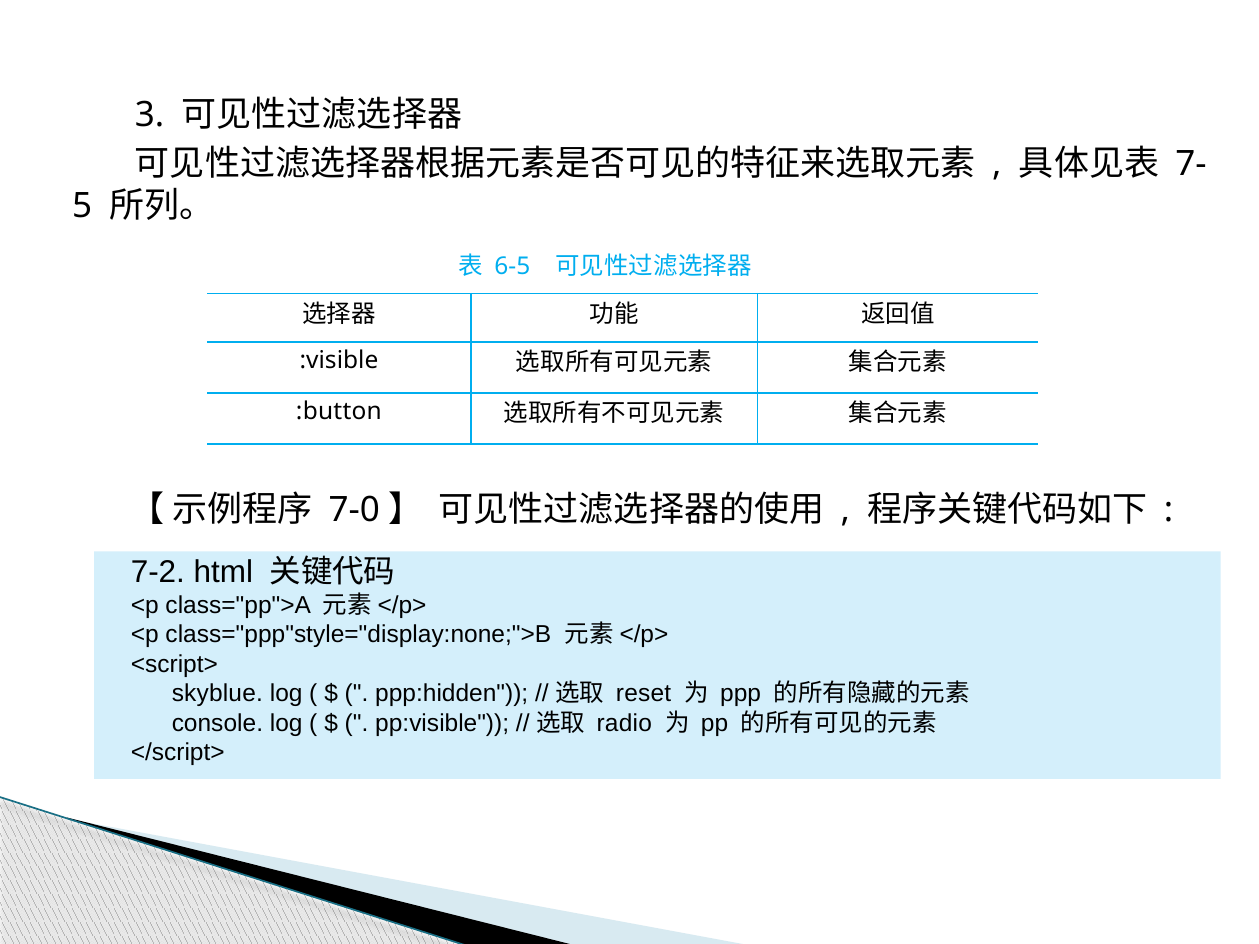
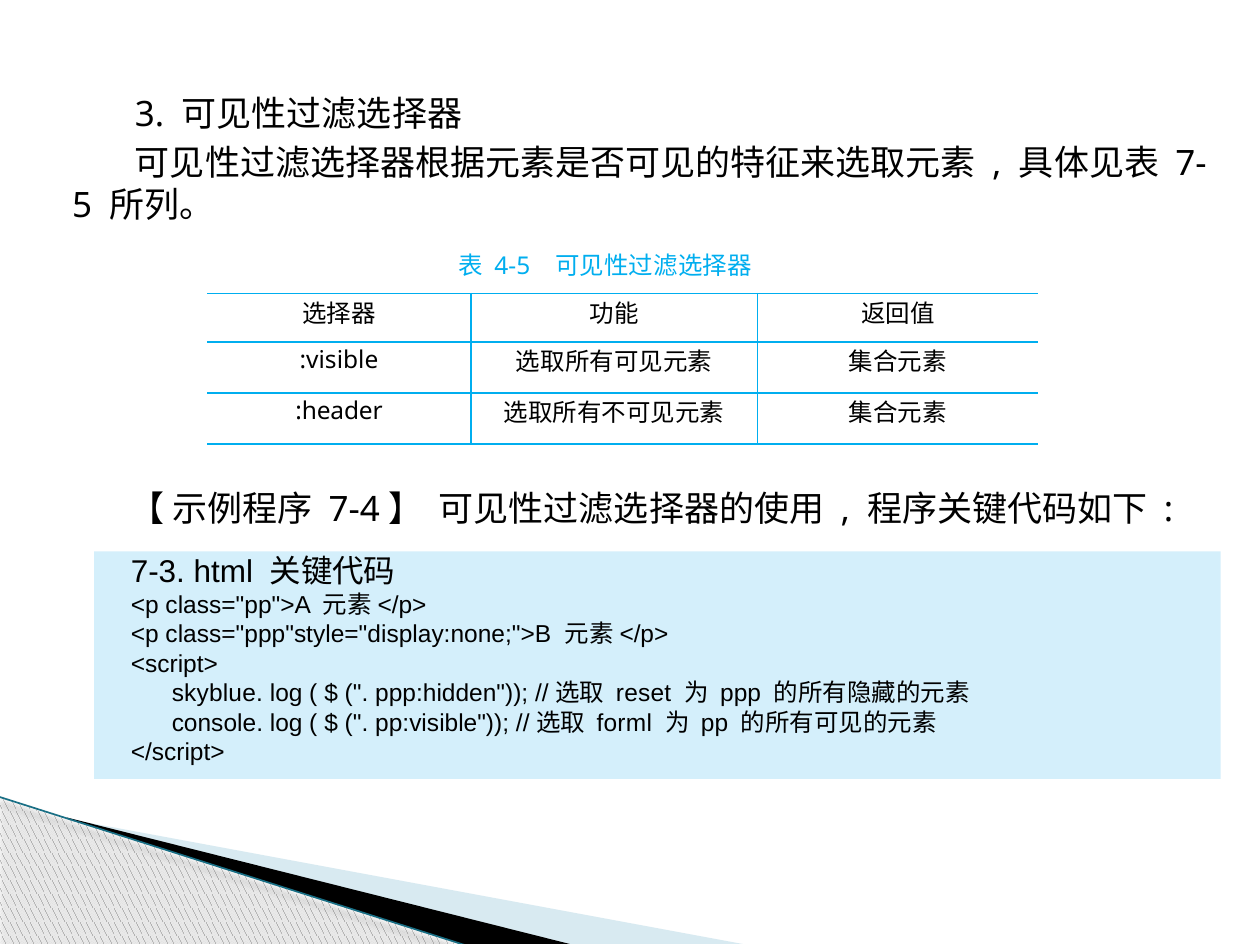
6-5: 6-5 -> 4-5 (512, 267)
:button: :button -> :header (339, 411)
7-0: 7-0 -> 7-4 (354, 510)
7-2: 7-2 -> 7-3 (158, 573)
radio: radio -> forml (624, 723)
